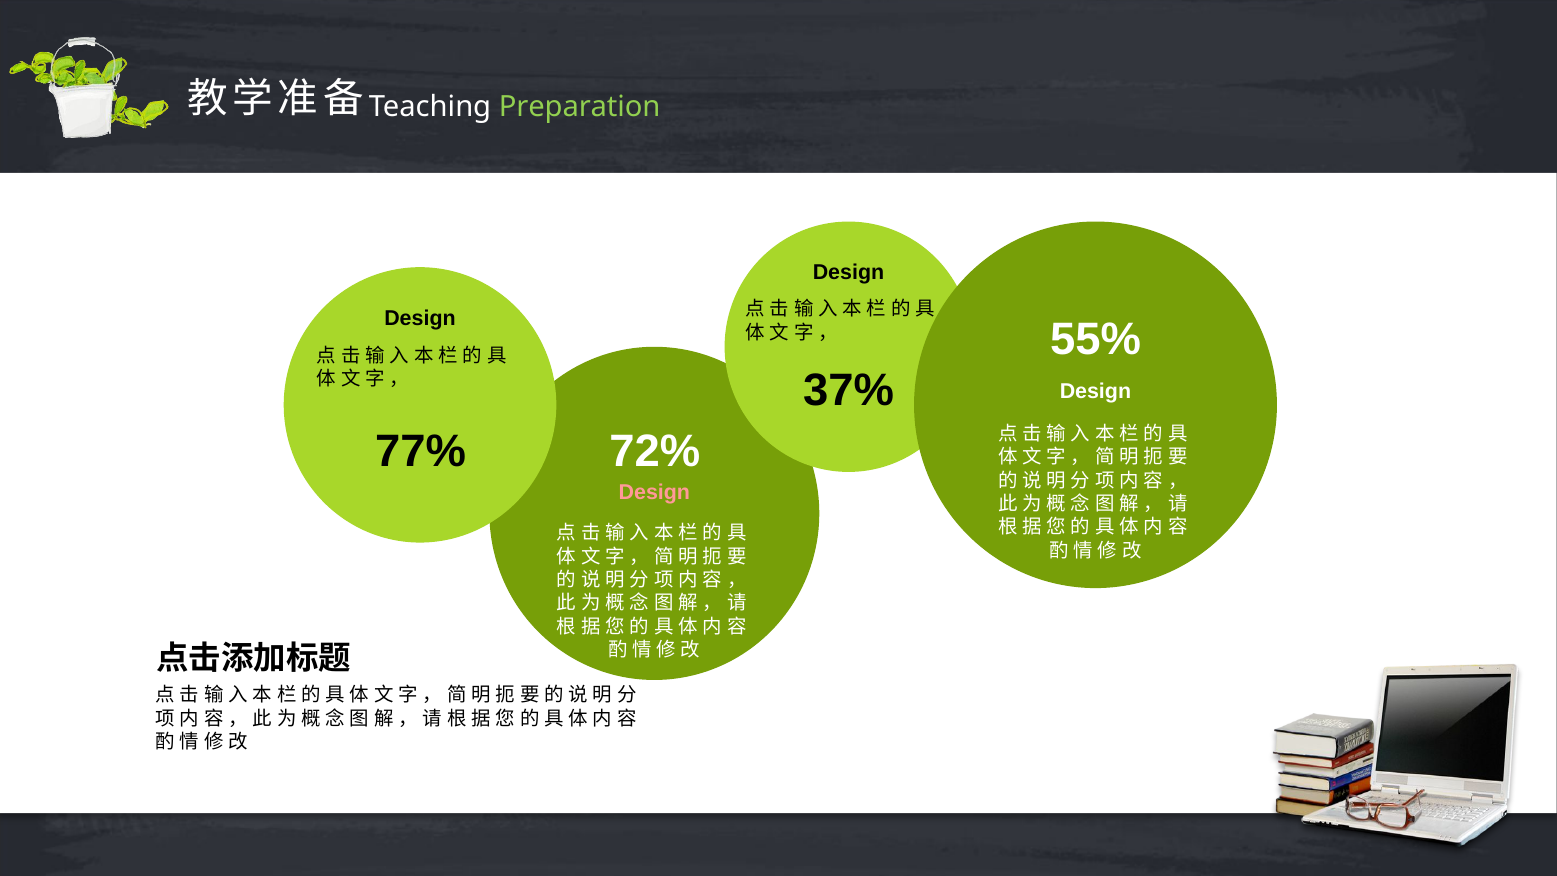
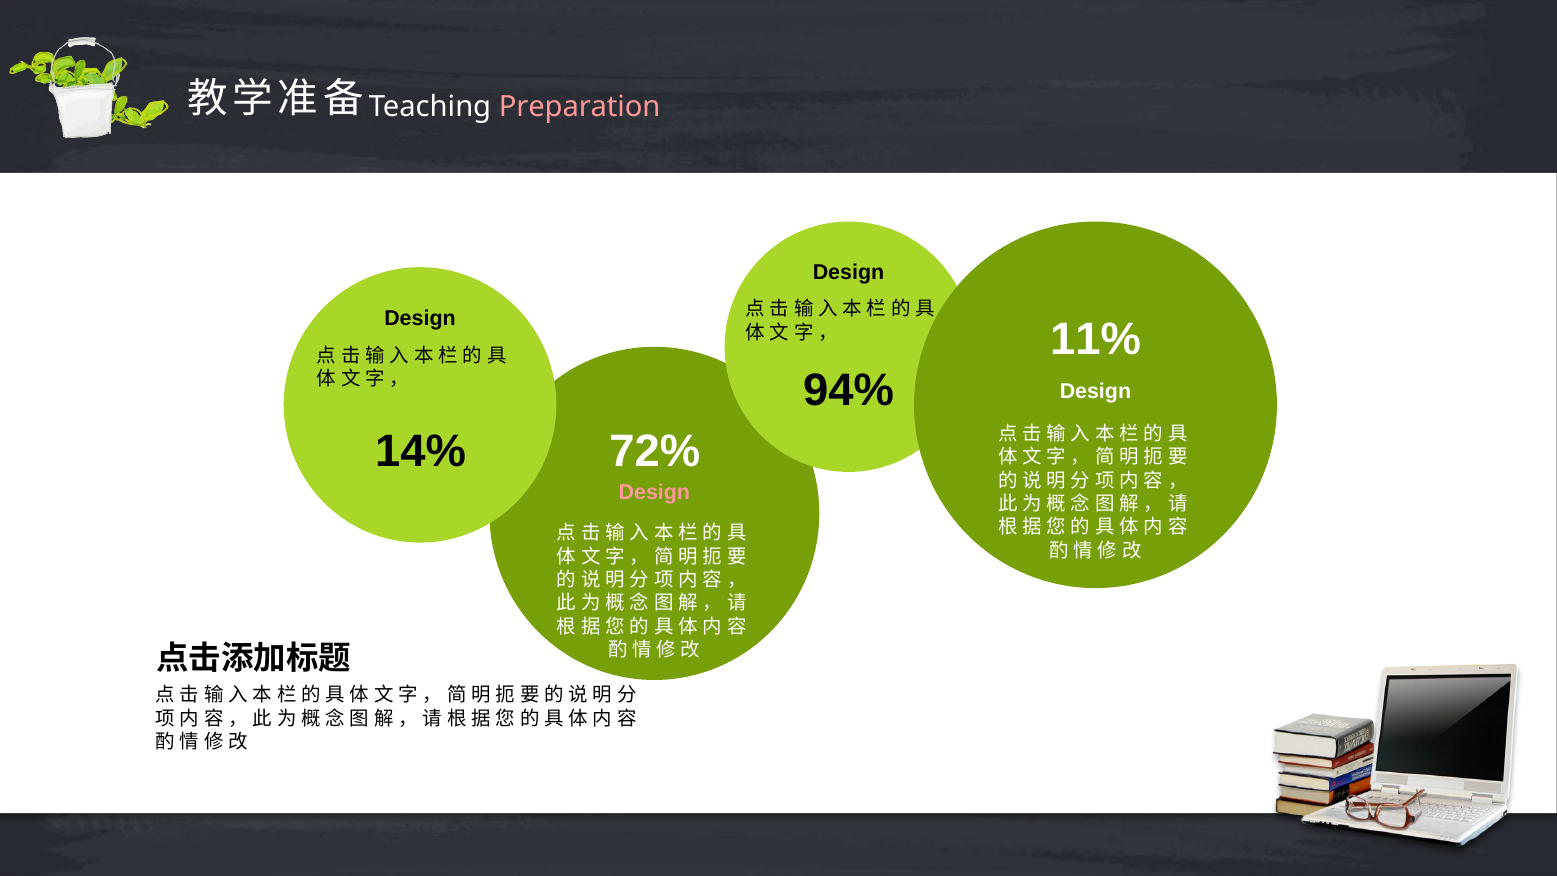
Preparation colour: light green -> pink (580, 106)
55%: 55% -> 11% (1096, 340)
37%: 37% -> 94% (849, 391)
77%: 77% -> 14% (421, 452)
